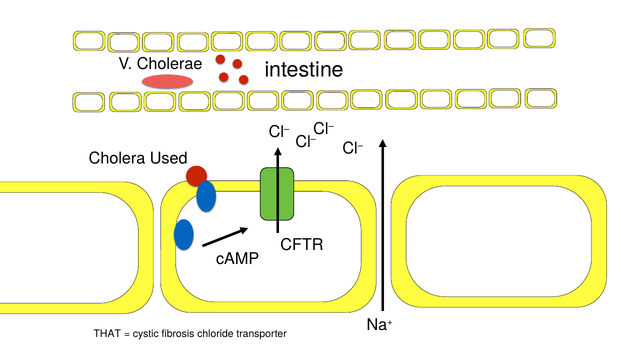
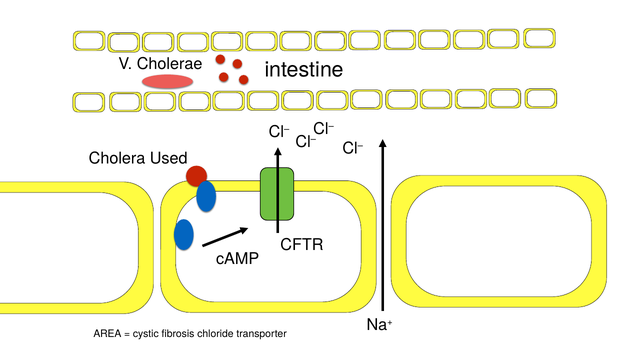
THAT: THAT -> AREA (107, 334)
